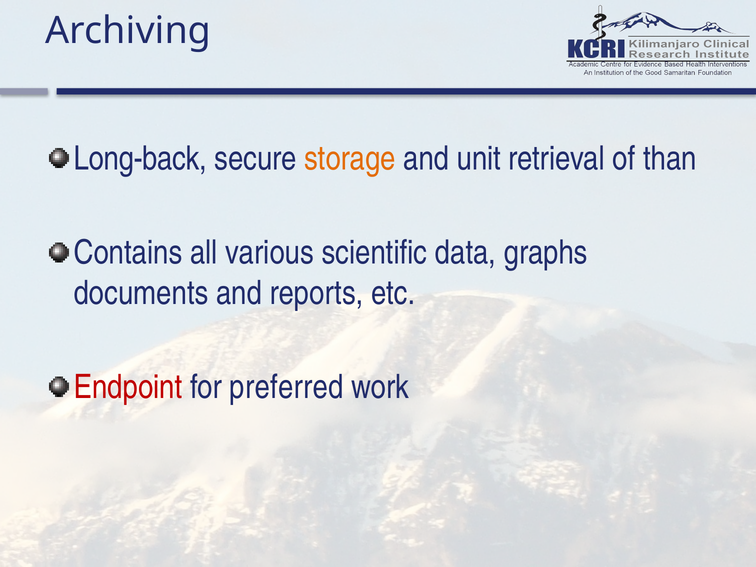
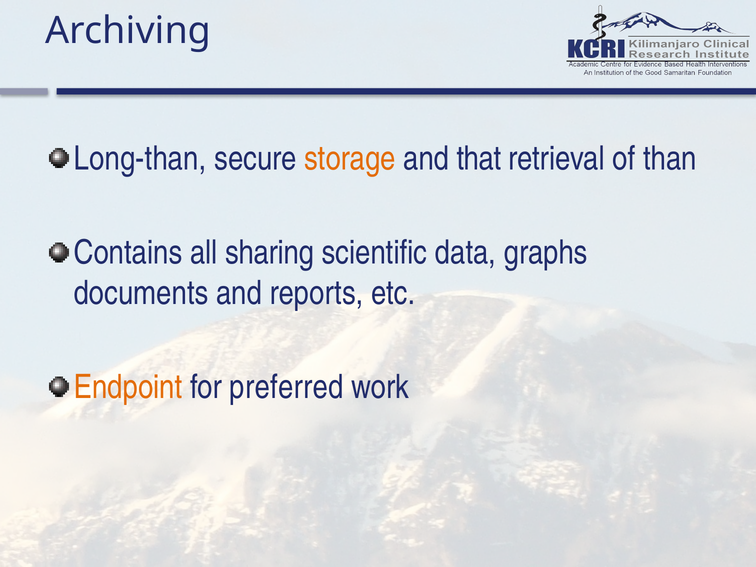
Long-back: Long-back -> Long-than (140, 159)
unit: unit -> that (479, 159)
various: various -> sharing (270, 253)
Endpoint colour: red -> orange (128, 387)
